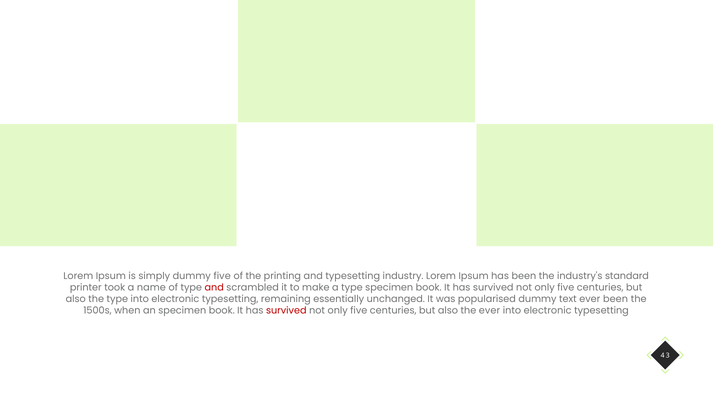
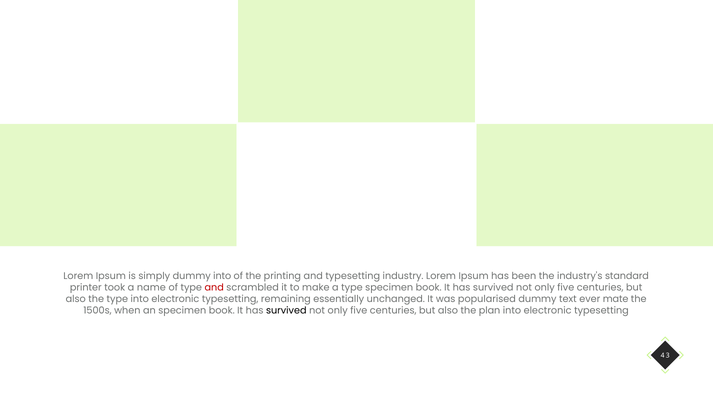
dummy five: five -> into (222, 276)
ever been: been -> mate (616, 299)
survived colour: red -> black (286, 311)
the ever: ever -> plan (490, 311)
